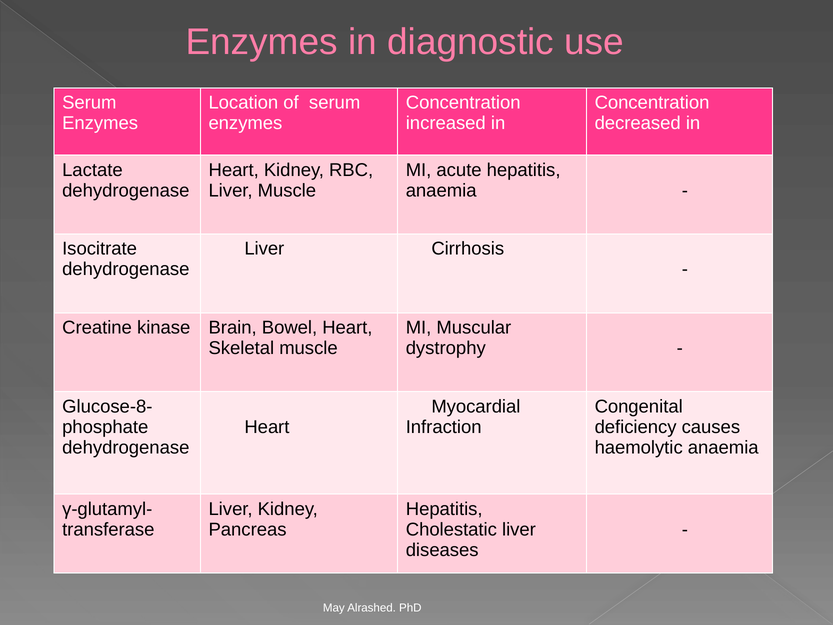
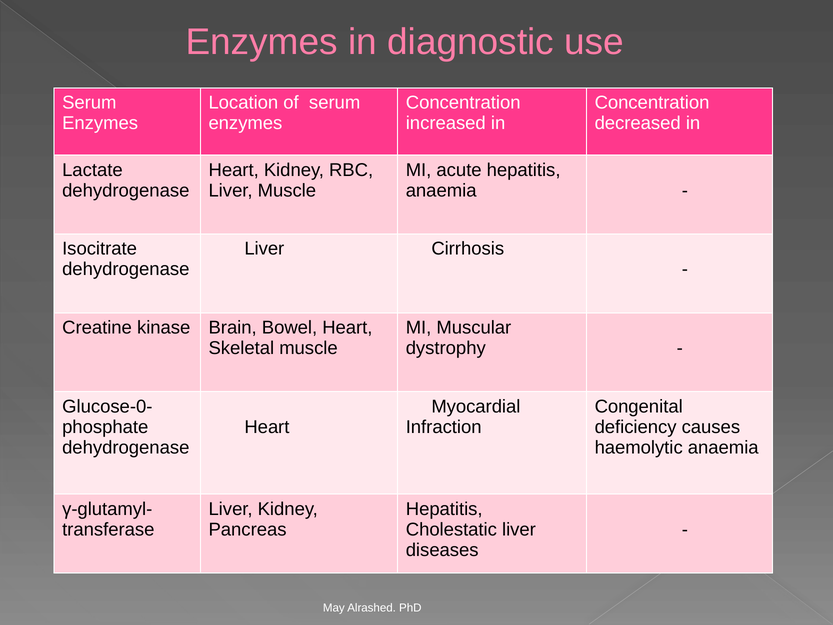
Glucose-8-: Glucose-8- -> Glucose-0- (107, 406)
